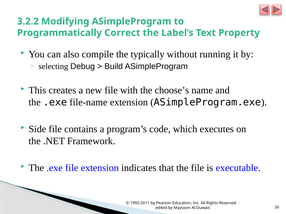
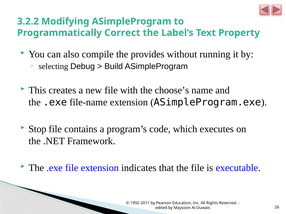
typically: typically -> provides (148, 54)
Side: Side -> Stop (37, 129)
